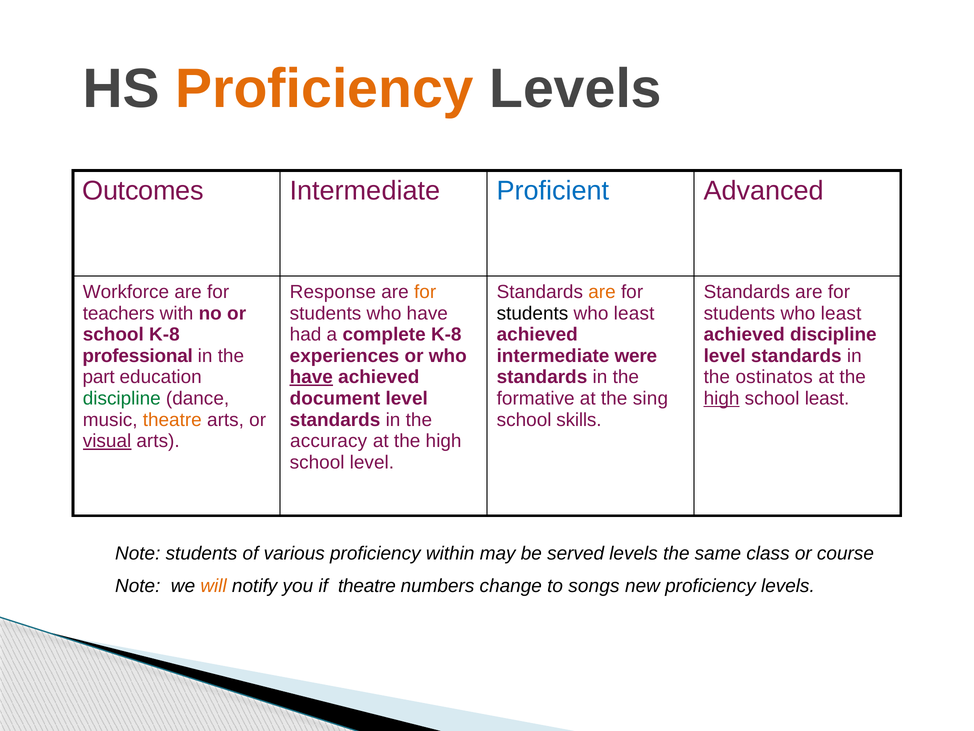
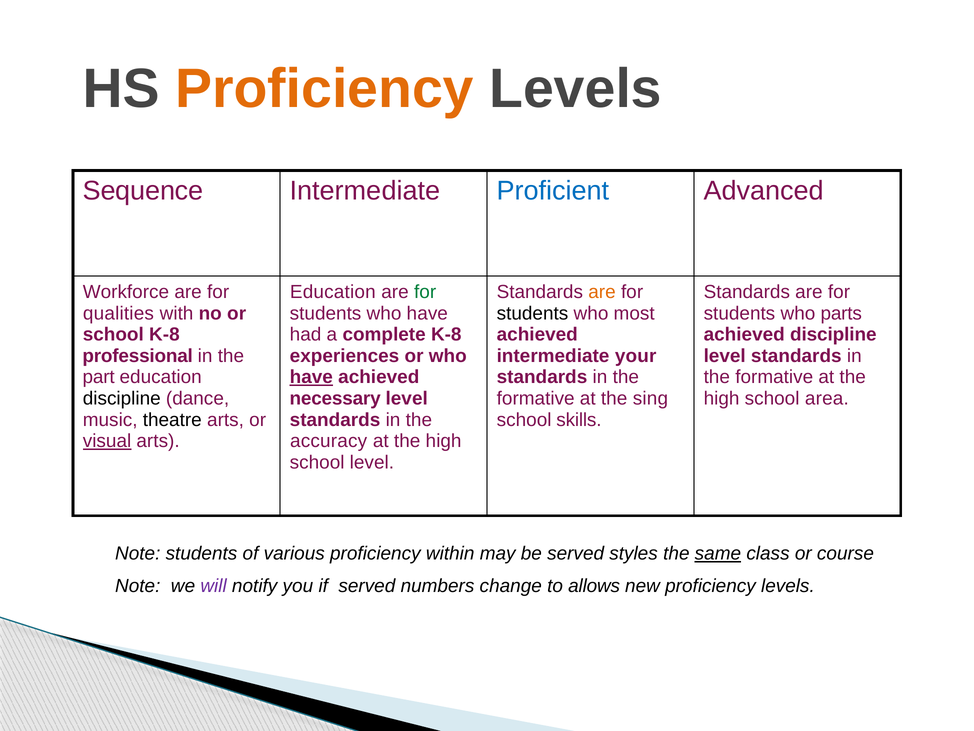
Outcomes: Outcomes -> Sequence (143, 191)
Response: Response -> Education (333, 292)
for colour: orange -> green (425, 292)
teachers: teachers -> qualities (118, 313)
least: least -> most (634, 313)
least: least -> parts (841, 313)
were: were -> your (636, 356)
ostinatos: ostinatos -> formative (774, 377)
discipline colour: green -> black (122, 398)
document: document -> necessary (335, 398)
high underline: present -> none (722, 398)
school least: least -> area (827, 398)
theatre colour: orange -> black (172, 419)
served levels: levels -> styles (634, 553)
same underline: none -> present (718, 553)
will colour: orange -> purple (214, 585)
if theatre: theatre -> served (367, 585)
songs: songs -> allows (594, 585)
